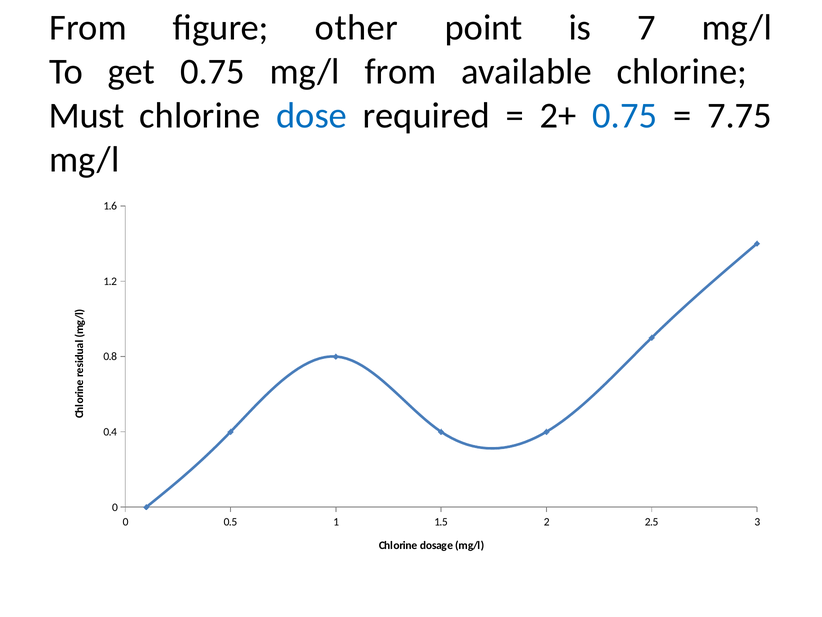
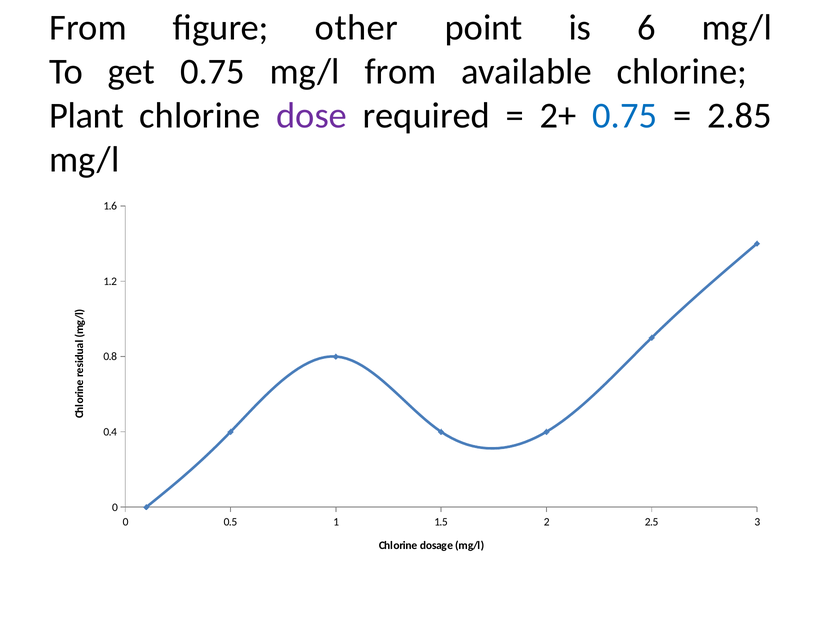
7: 7 -> 6 (646, 28)
Must: Must -> Plant (87, 116)
dose colour: blue -> purple (312, 116)
7.75: 7.75 -> 2.85 (740, 116)
